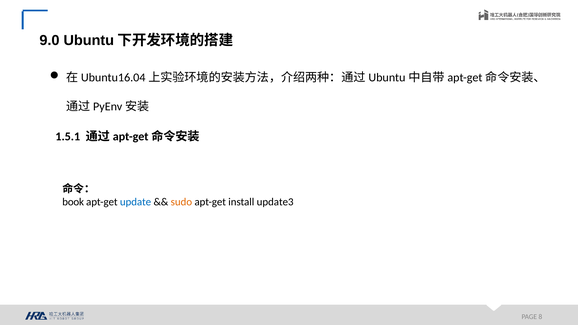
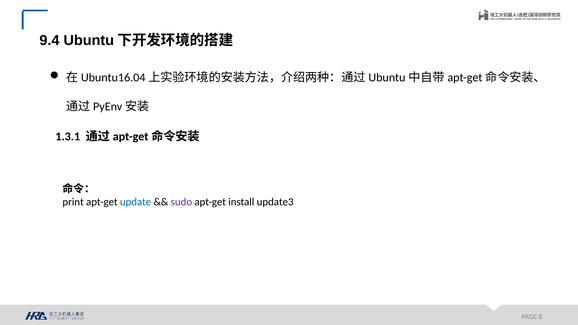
9.0: 9.0 -> 9.4 (49, 40)
1.5.1: 1.5.1 -> 1.3.1 (68, 137)
book: book -> print (73, 202)
sudo colour: orange -> purple (181, 202)
